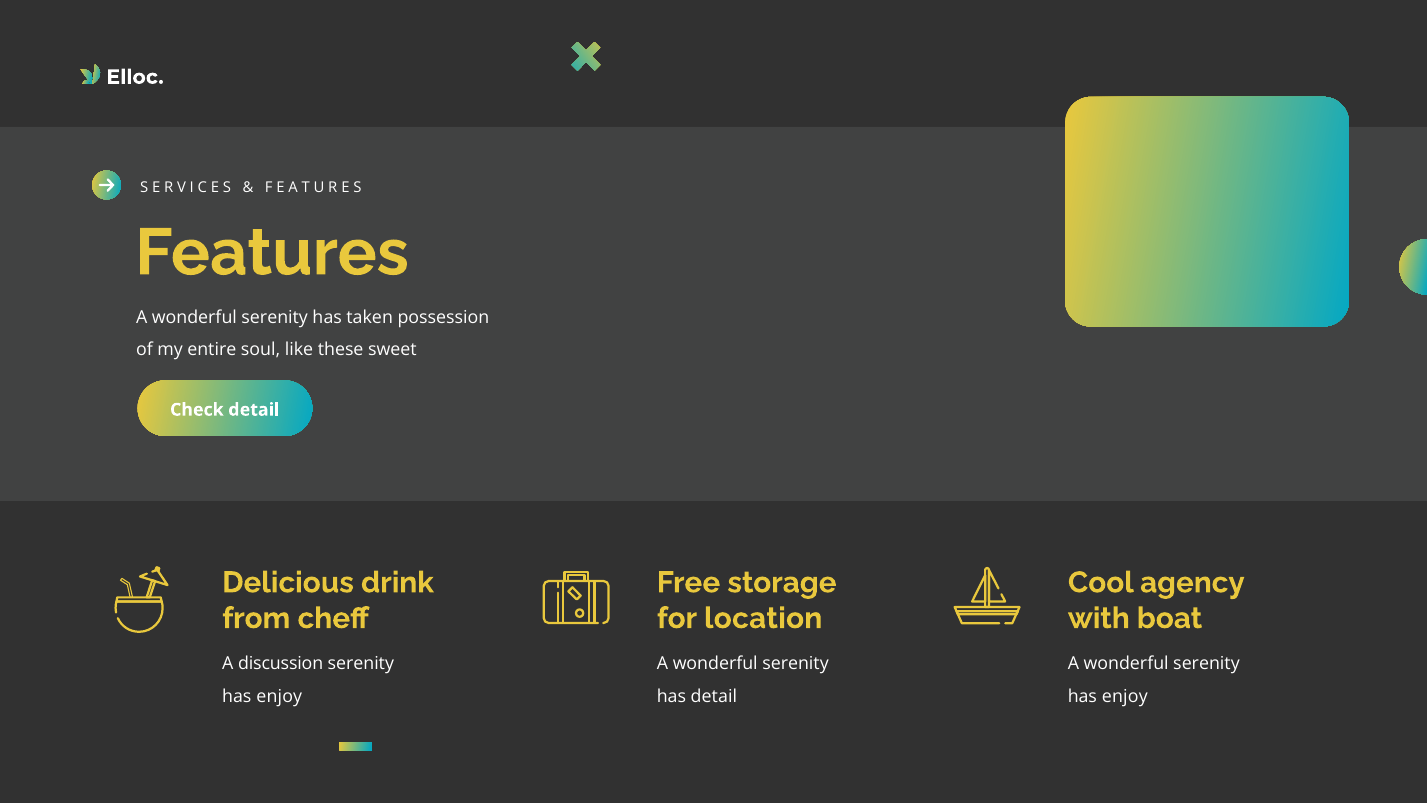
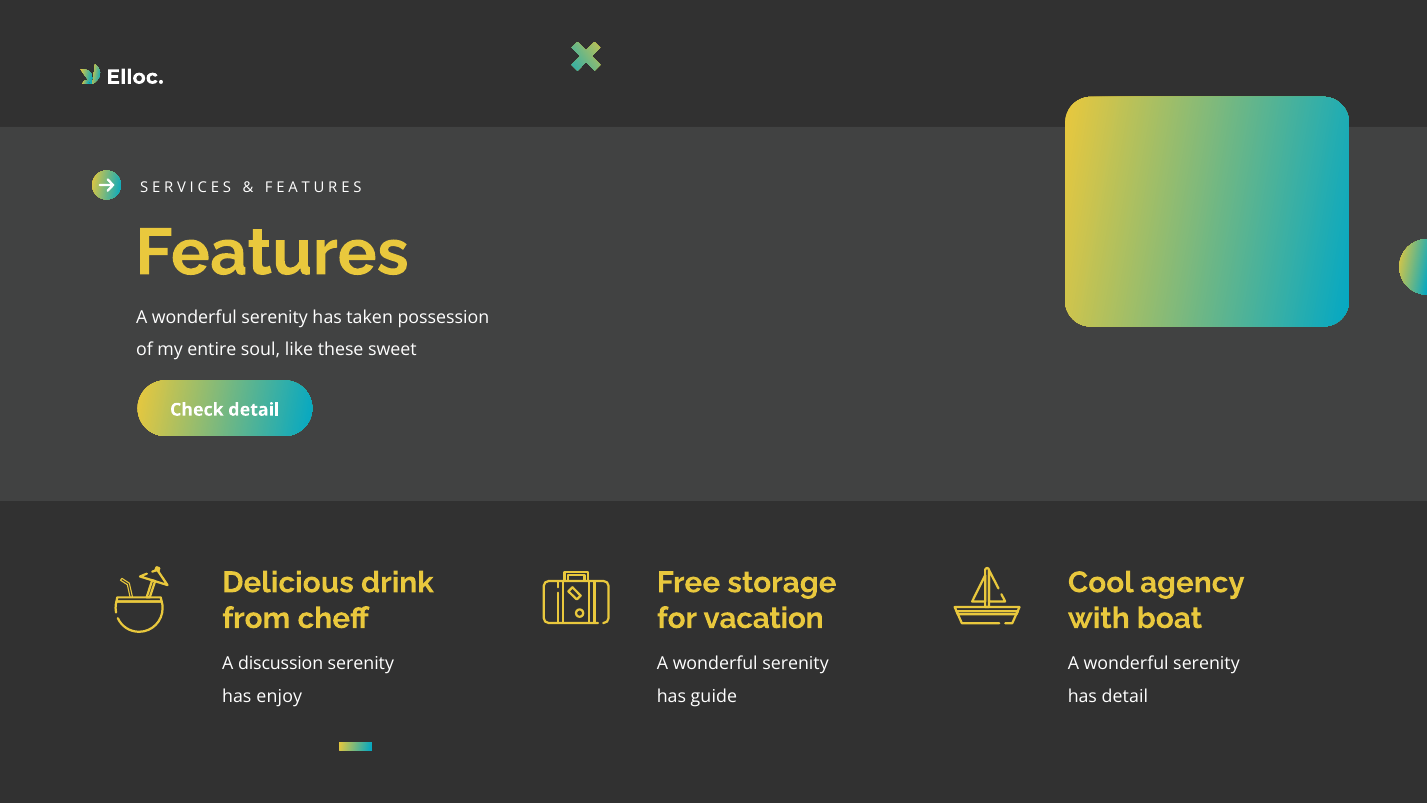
location: location -> vacation (763, 618)
has detail: detail -> guide (714, 696)
enjoy: enjoy -> detail (1125, 696)
